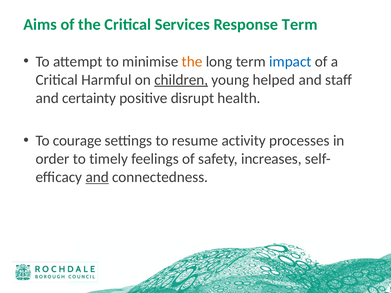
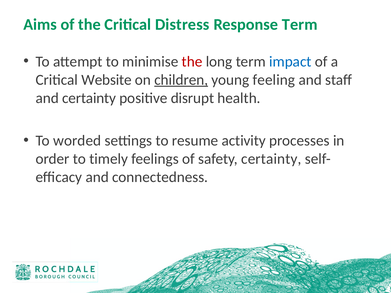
Services: Services -> Distress (182, 25)
the colour: orange -> red (192, 62)
Harmful: Harmful -> Website (107, 80)
helped: helped -> feeling (274, 80)
courage: courage -> worded (77, 141)
safety increases: increases -> certainty (271, 159)
and underline: present -> none (97, 177)
